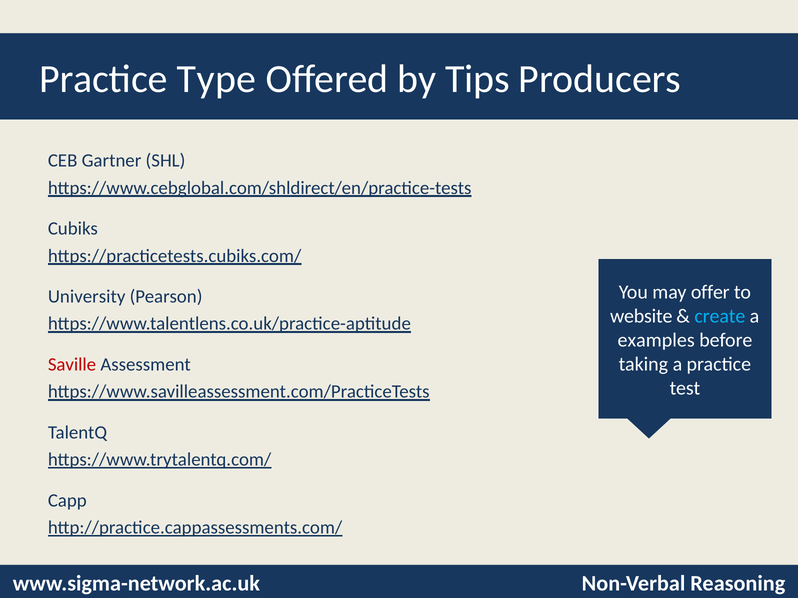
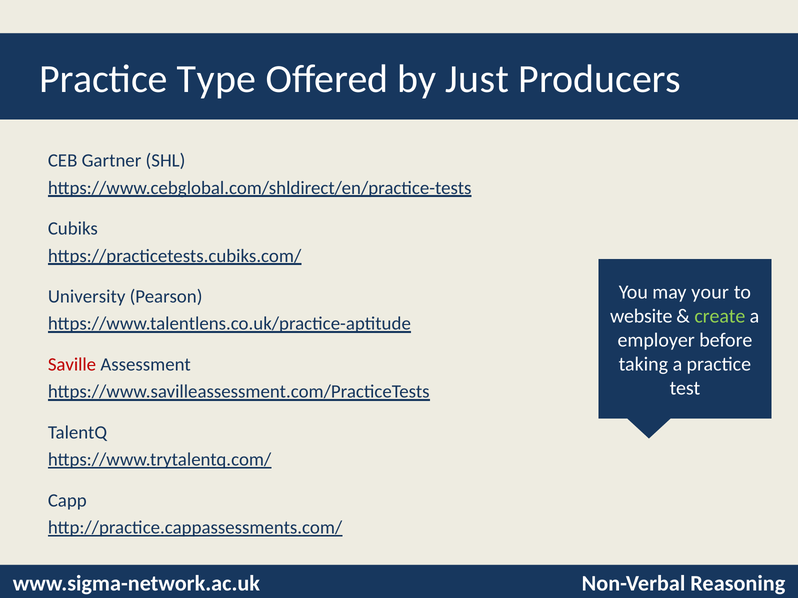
Tips: Tips -> Just (477, 79)
offer: offer -> your (710, 293)
create colour: light blue -> light green (720, 317)
examples: examples -> employer (656, 341)
